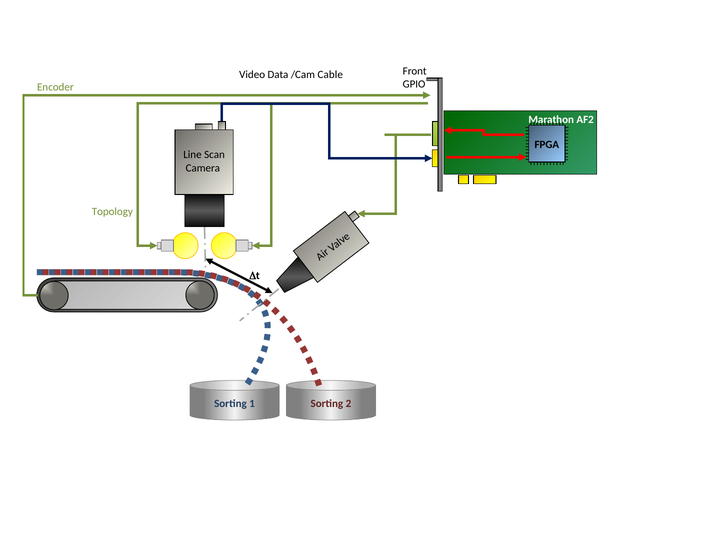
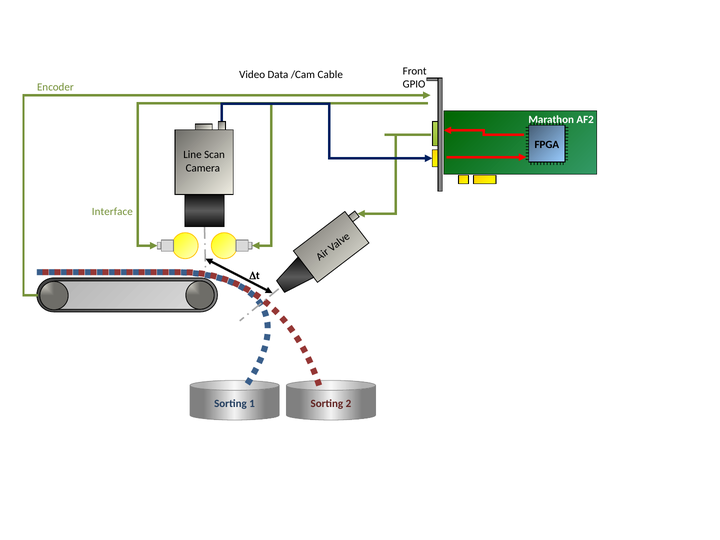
Topology: Topology -> Interface (112, 212)
